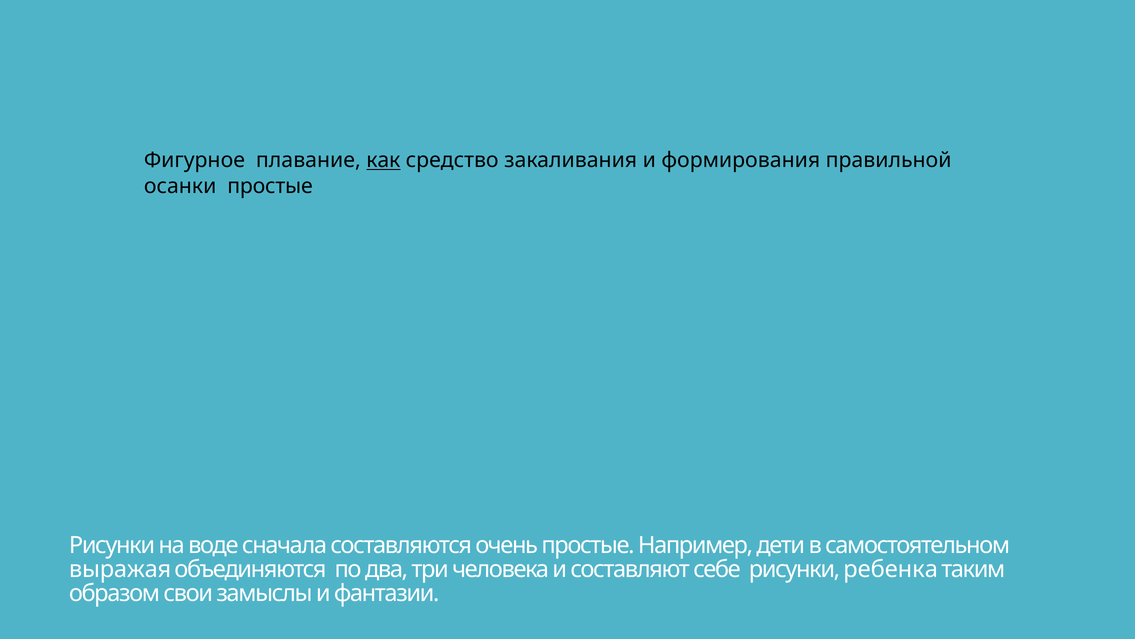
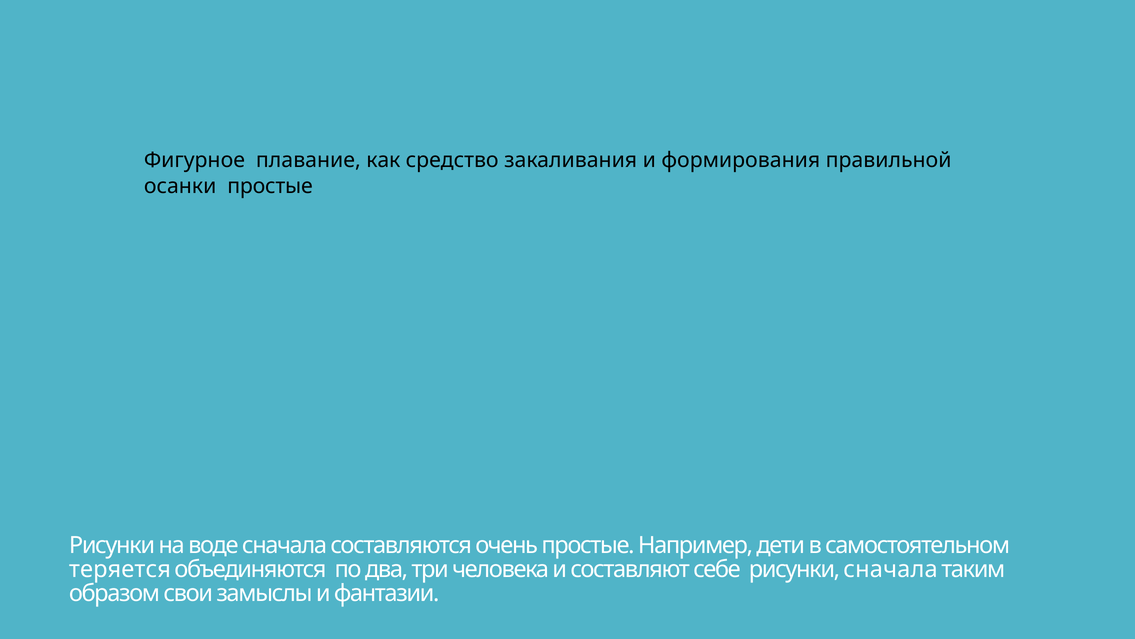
как underline: present -> none (383, 160)
выражая: выражая -> теряется (120, 569)
рисунки ребенка: ребенка -> сначала (891, 569)
